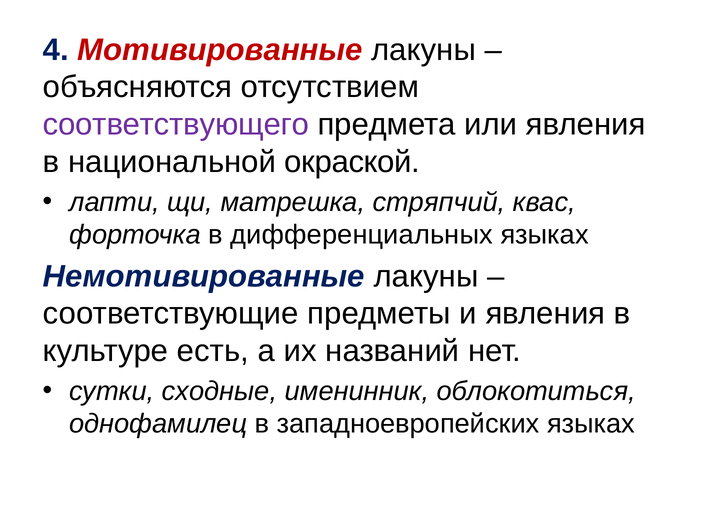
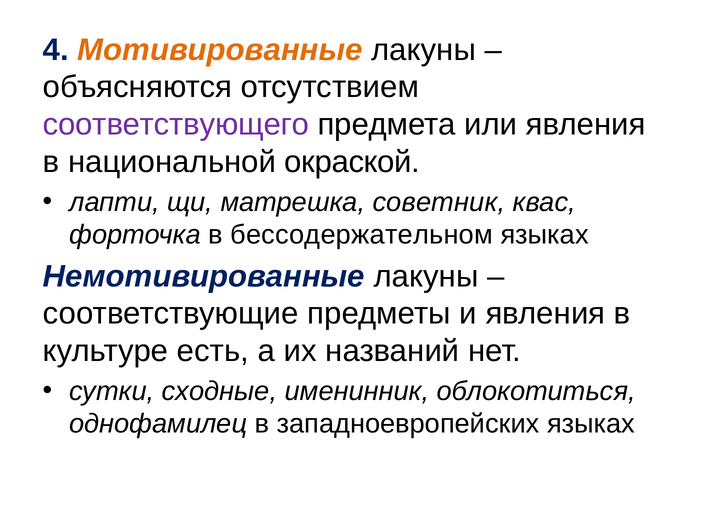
Мотивированные colour: red -> orange (220, 50)
стряпчий: стряпчий -> советник (439, 202)
дифференциальных: дифференциальных -> бессодержательном (362, 235)
